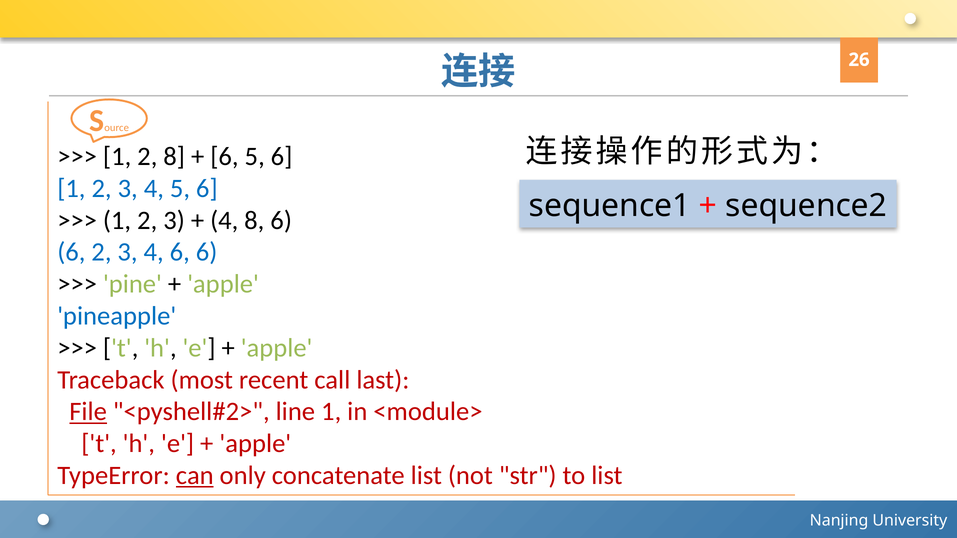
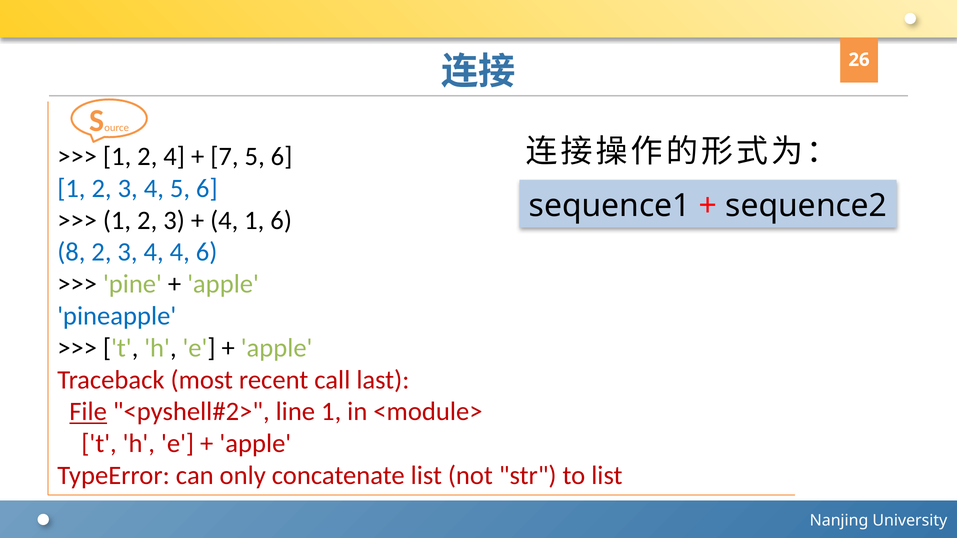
2 8: 8 -> 4 (174, 157)
6: 6 -> 7 (224, 157)
4 8: 8 -> 1 (254, 220)
6: 6 -> 8 (71, 252)
4 6: 6 -> 4 (180, 252)
can underline: present -> none (195, 476)
